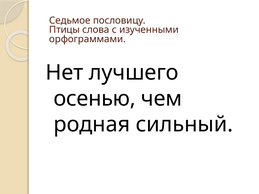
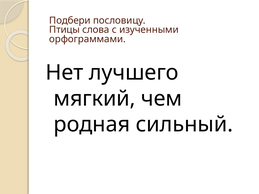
Седьмое: Седьмое -> Подбери (70, 20)
осенью: осенью -> мягкий (95, 99)
